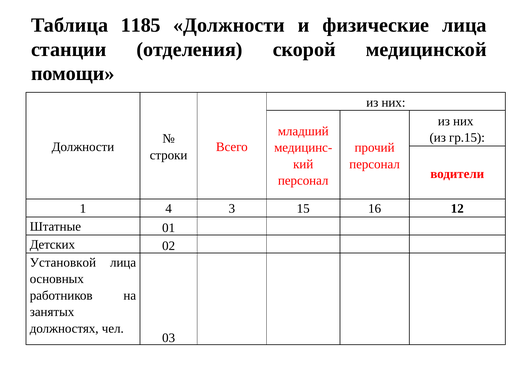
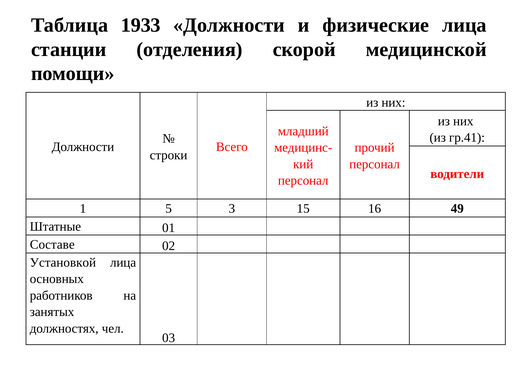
1185: 1185 -> 1933 (141, 25)
гр.15: гр.15 -> гр.41 (467, 137)
4: 4 -> 5 (169, 208)
12: 12 -> 49 (457, 208)
Детских: Детских -> Составе (52, 244)
